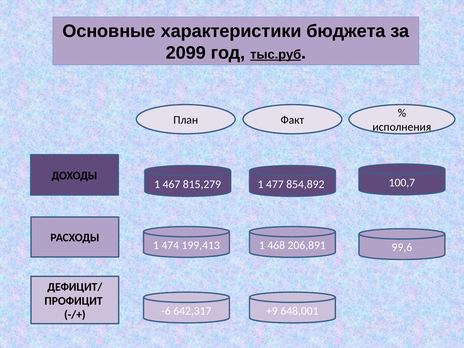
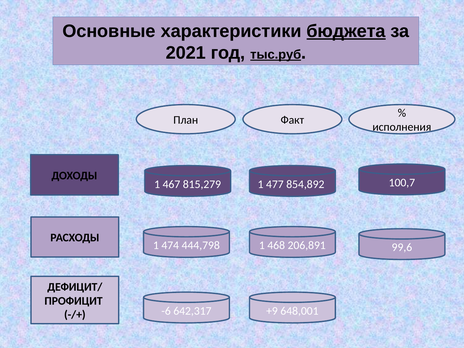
бюджета underline: none -> present (346, 31)
2099: 2099 -> 2021 (186, 53)
199,413: 199,413 -> 444,798 (201, 245)
